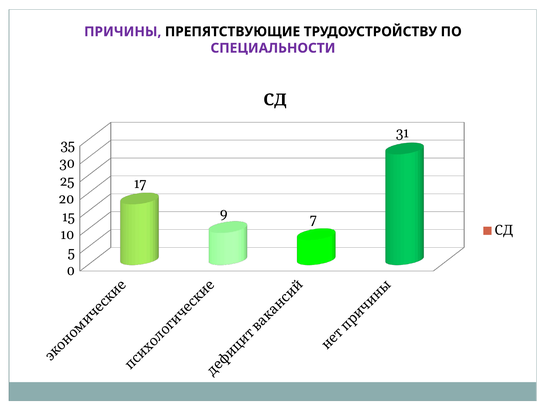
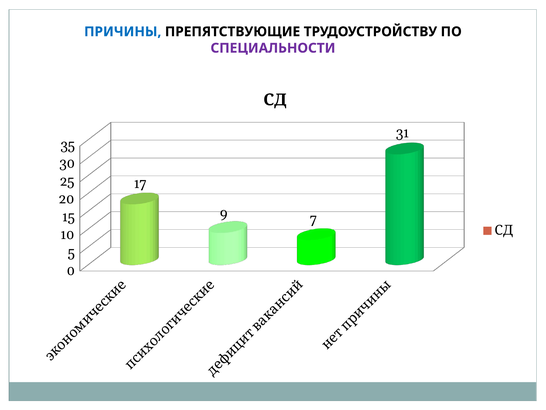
ПРИЧИНЫ colour: purple -> blue (123, 32)
